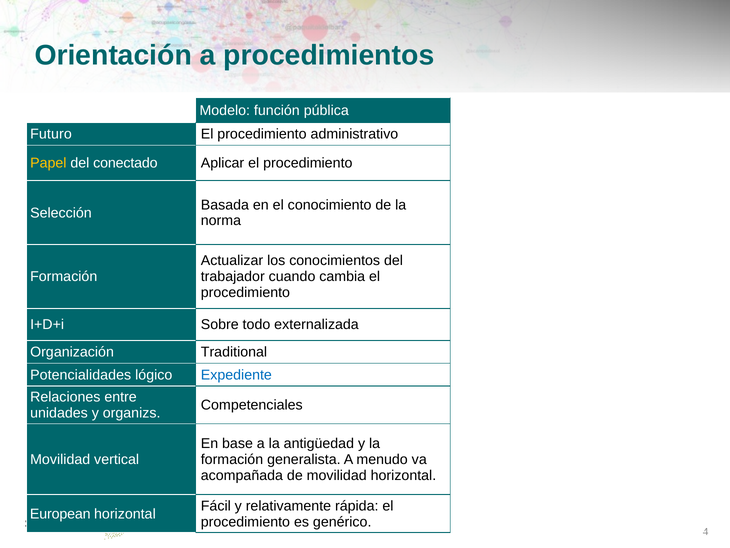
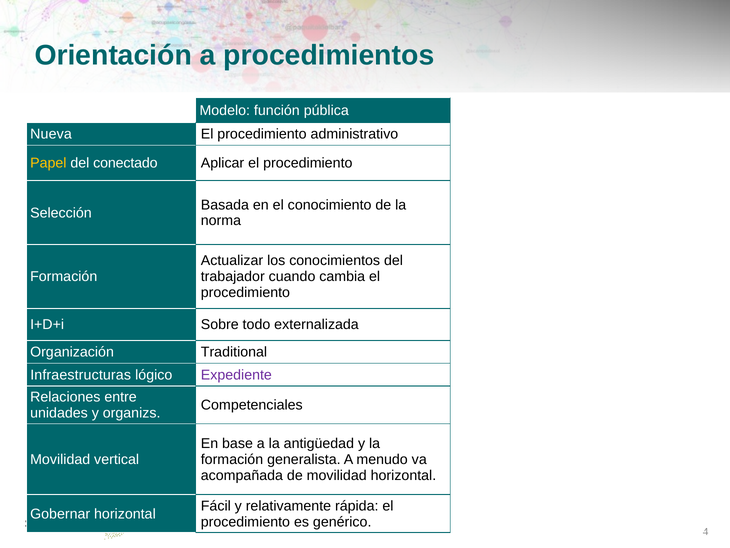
Futuro: Futuro -> Nueva (51, 134)
Potencialidades: Potencialidades -> Infraestructuras (81, 375)
Expediente colour: blue -> purple (236, 375)
European: European -> Gobernar (60, 513)
